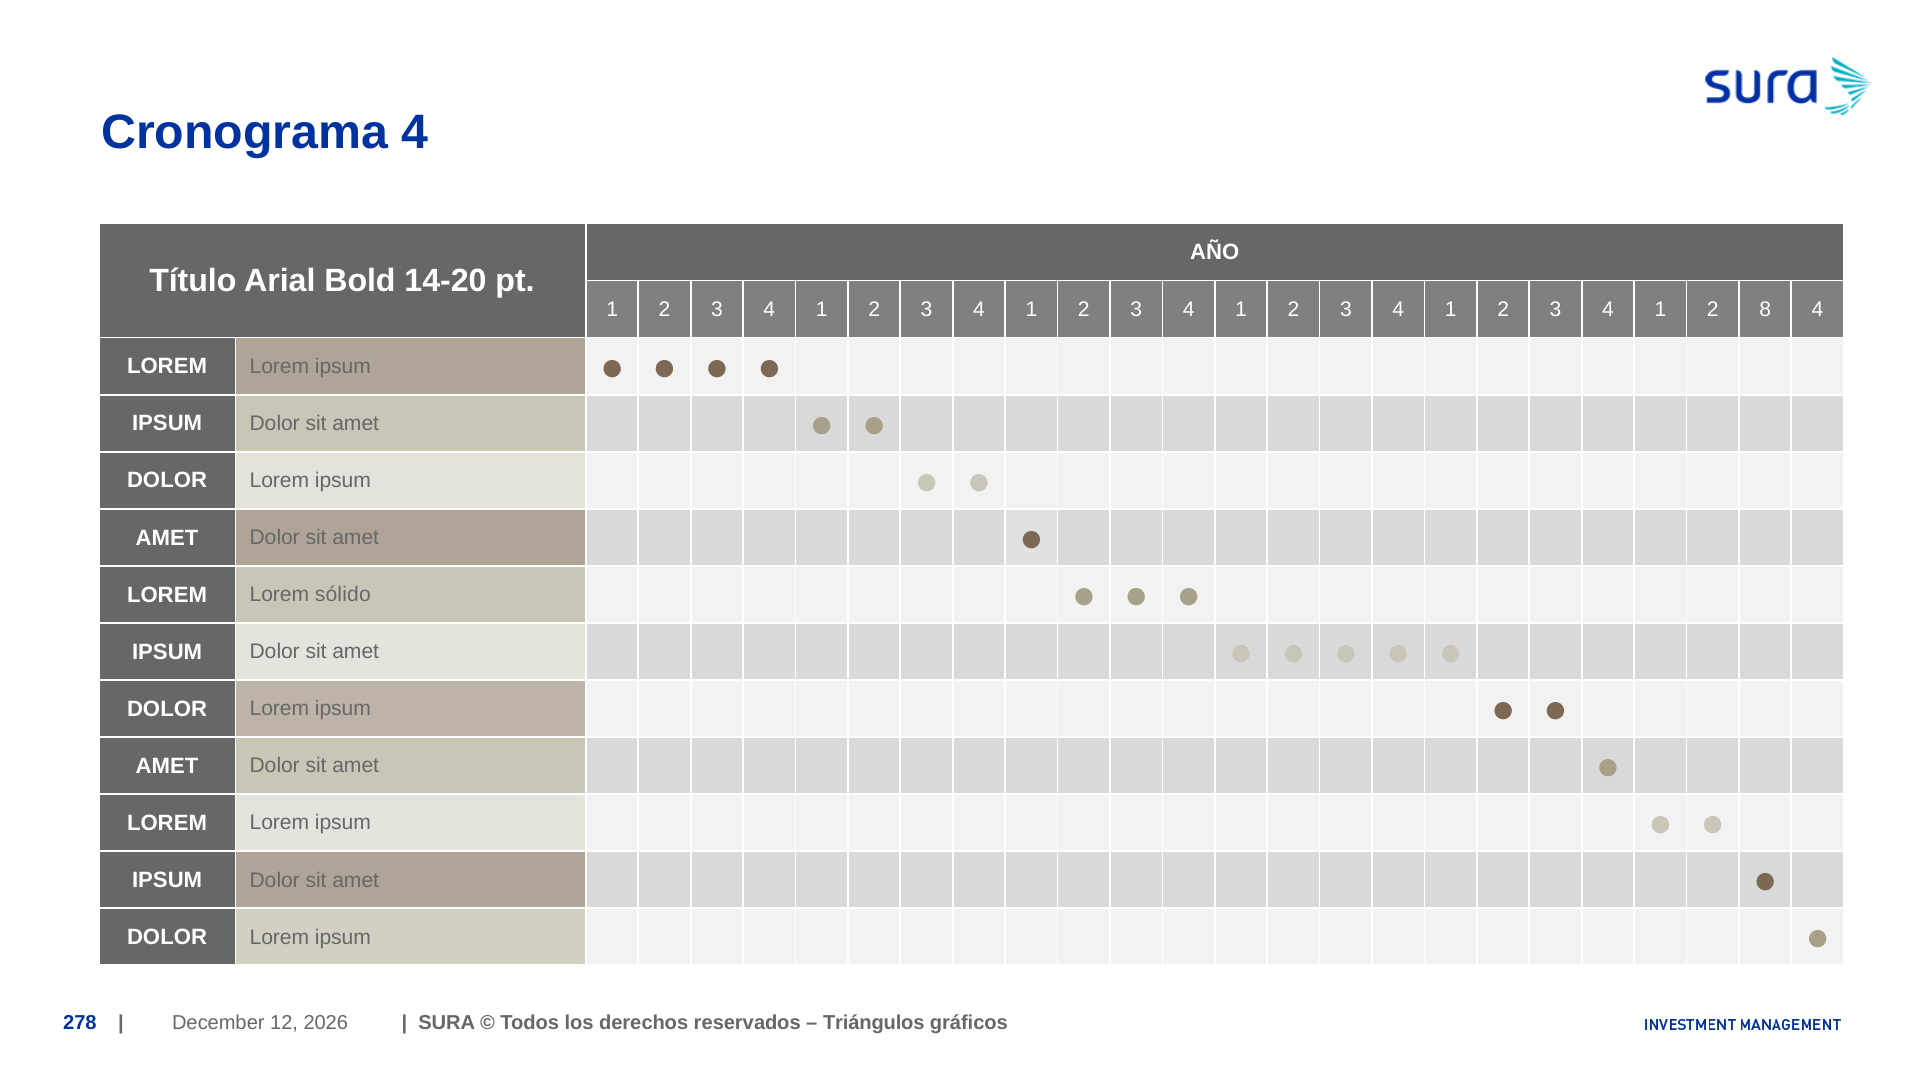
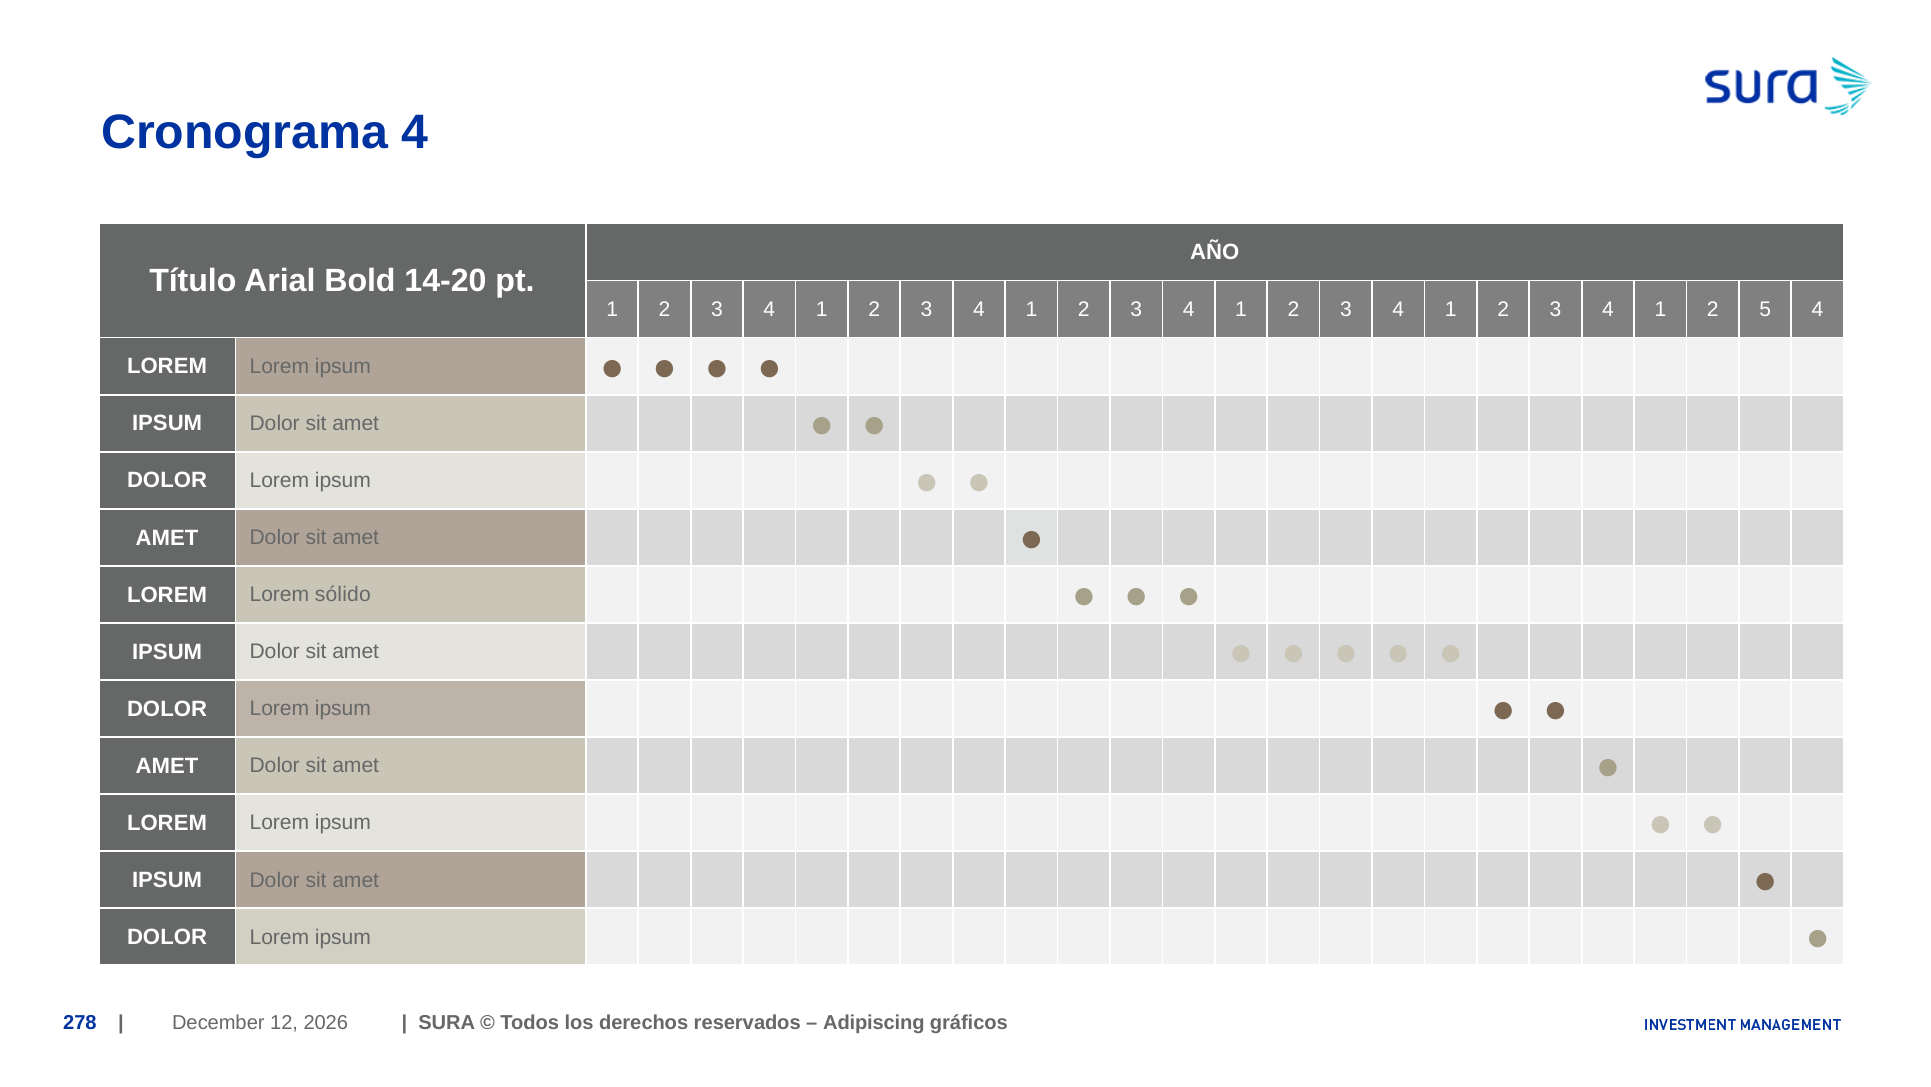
8: 8 -> 5 (1765, 309)
Triángulos: Triángulos -> Adipiscing (874, 1023)
